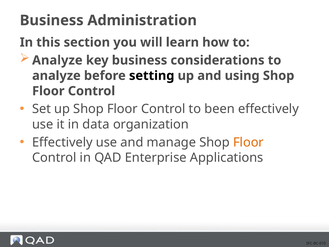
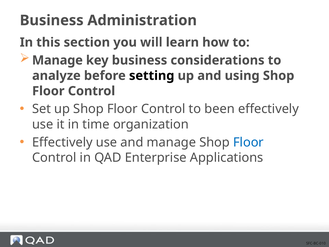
Analyze: Analyze -> Manage (57, 60)
data: data -> time (96, 124)
Floor colour: orange -> blue (248, 142)
